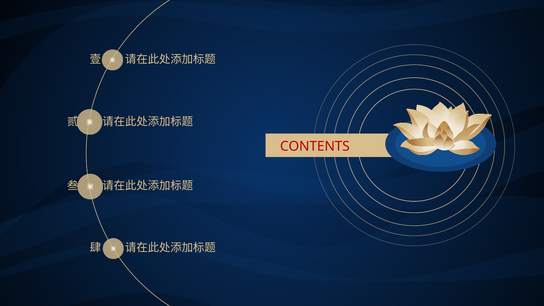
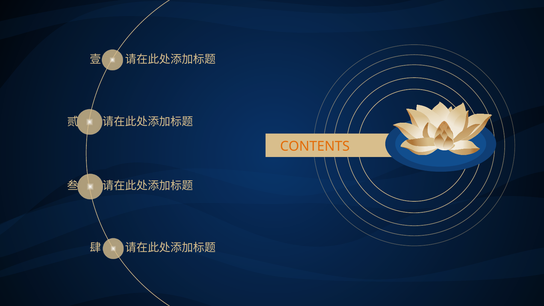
CONTENTS colour: red -> orange (315, 146)
